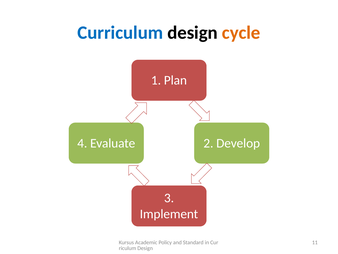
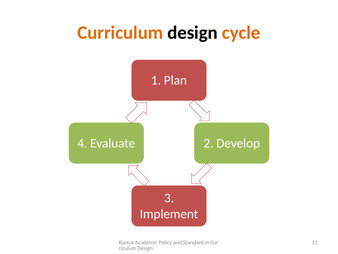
Curriculum colour: blue -> orange (120, 33)
